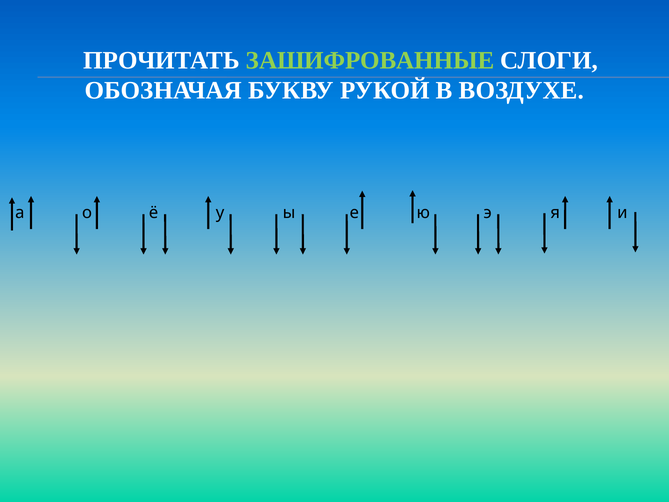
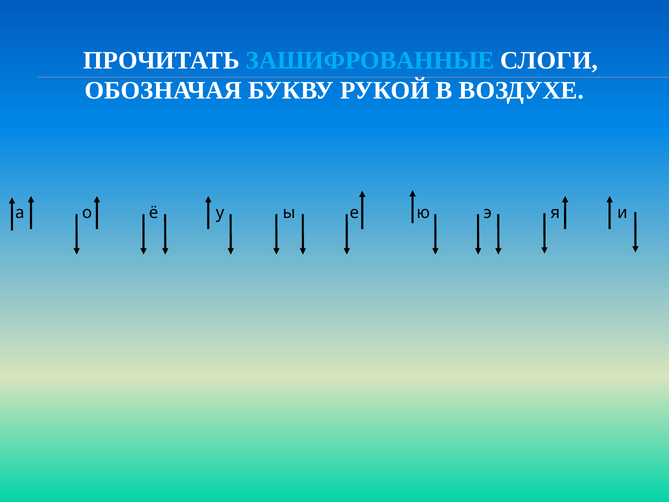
ЗАШИФРОВАННЫЕ colour: light green -> light blue (370, 60)
